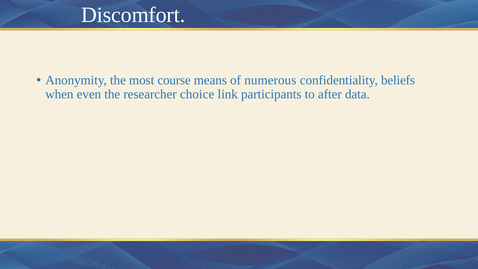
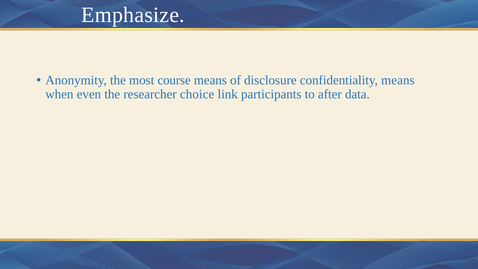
Discomfort: Discomfort -> Emphasize (133, 15)
numerous: numerous -> disclosure (270, 80)
confidentiality beliefs: beliefs -> means (398, 80)
